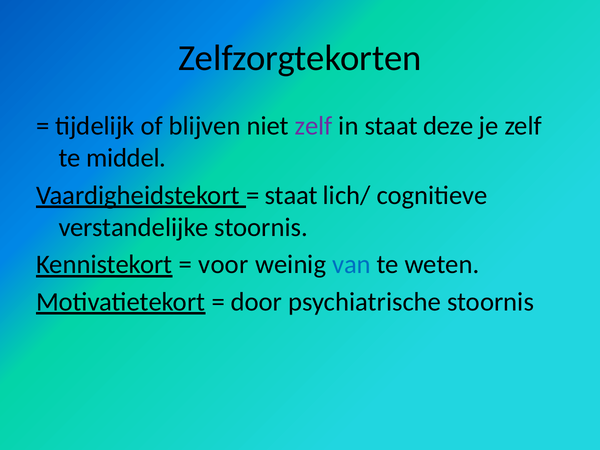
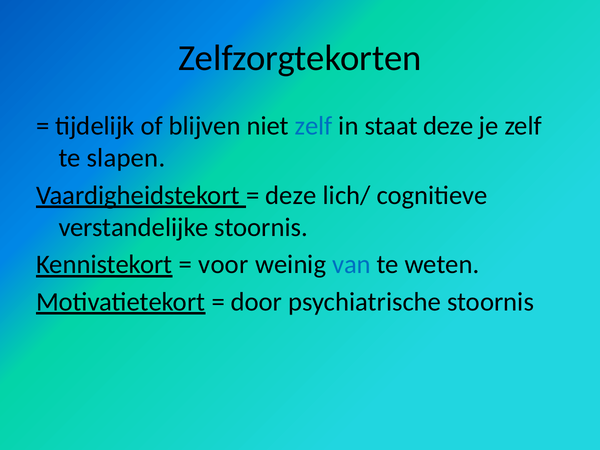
zelf colour: purple -> blue (314, 126)
middel: middel -> slapen (126, 158)
staat: staat -> deze (291, 195)
